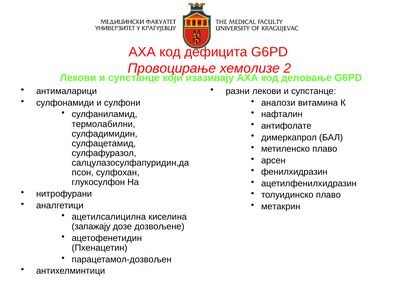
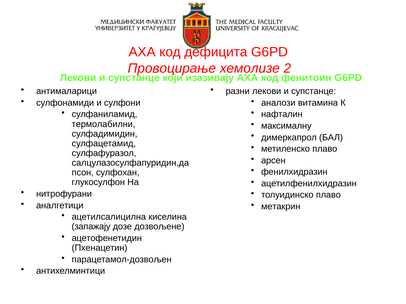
деловање: деловање -> фенитоин (306, 78)
антифолате: антифолате -> максималну (286, 126)
